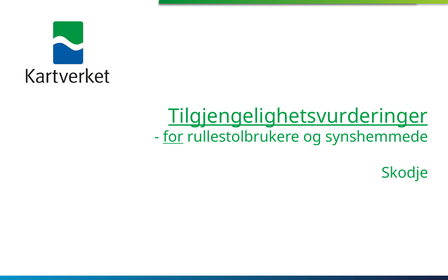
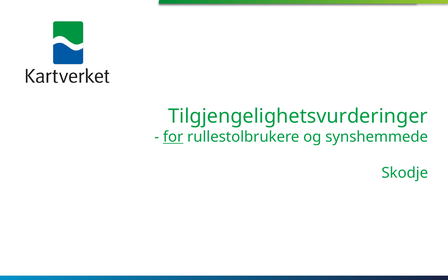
Tilgjengelighetsvurderinger underline: present -> none (298, 116)
